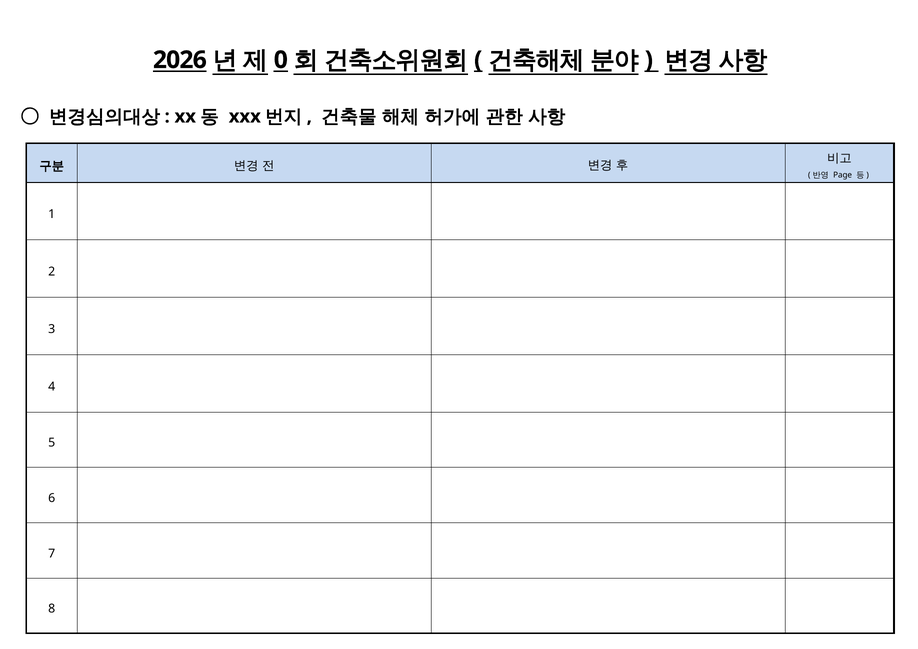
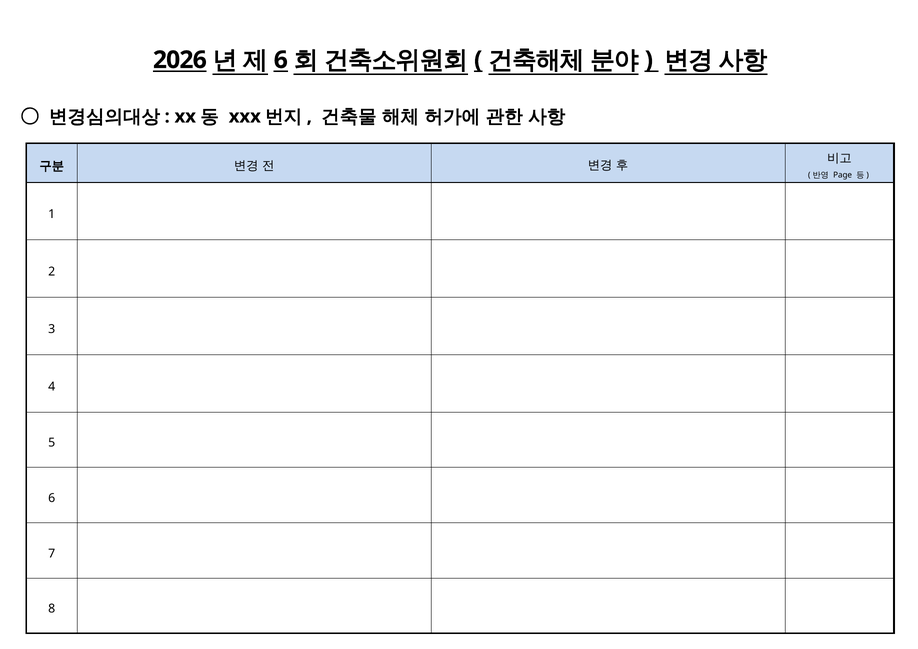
0: 0 -> 6 (281, 60)
